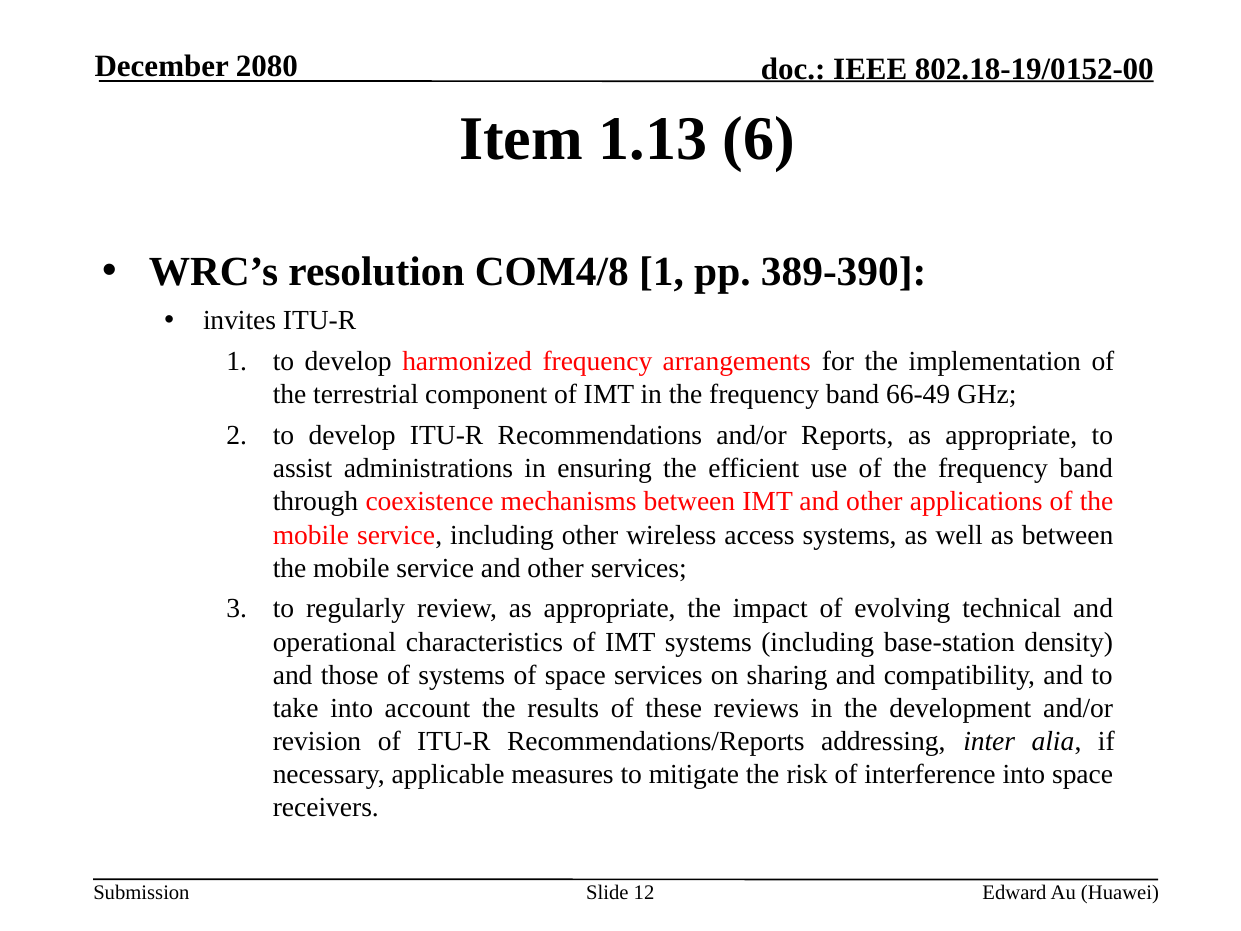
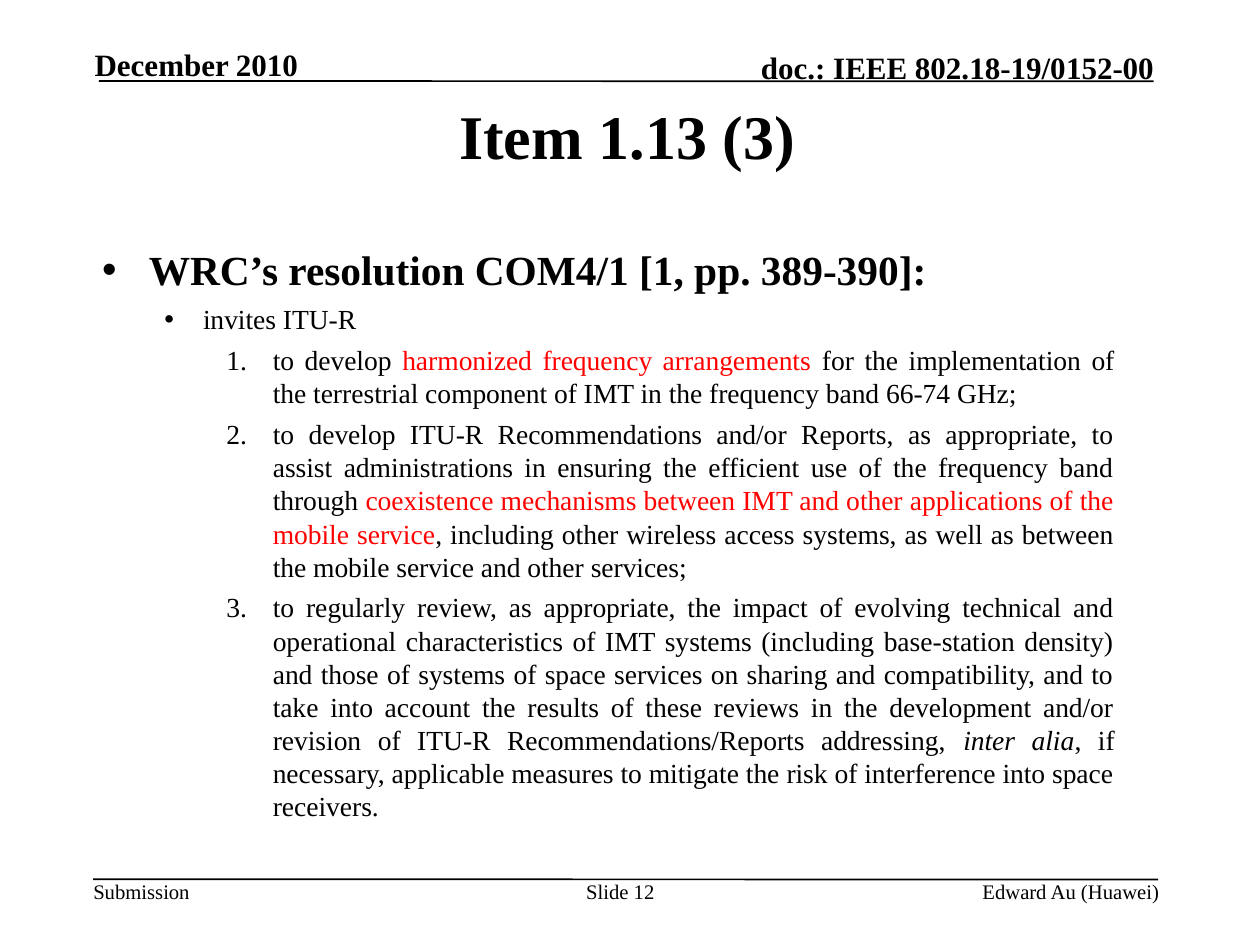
2080: 2080 -> 2010 (267, 66)
1.13 6: 6 -> 3 (759, 139)
COM4/8: COM4/8 -> COM4/1 (552, 272)
66-49: 66-49 -> 66-74 (918, 395)
